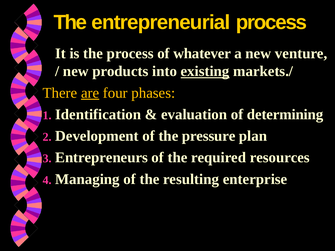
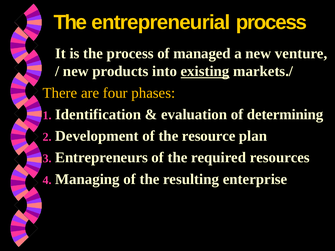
whatever: whatever -> managed (202, 54)
are underline: present -> none (90, 93)
pressure: pressure -> resource (209, 136)
